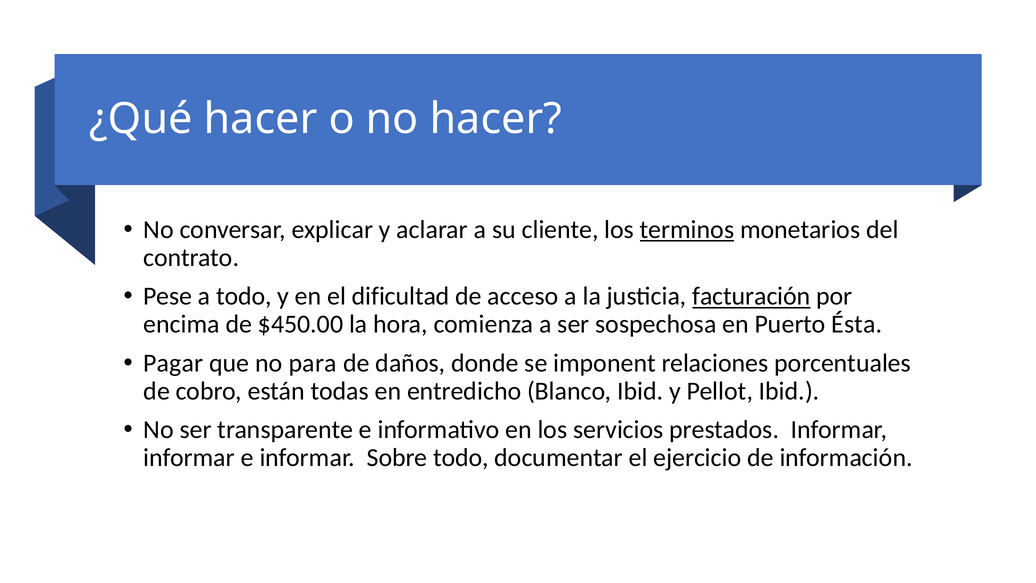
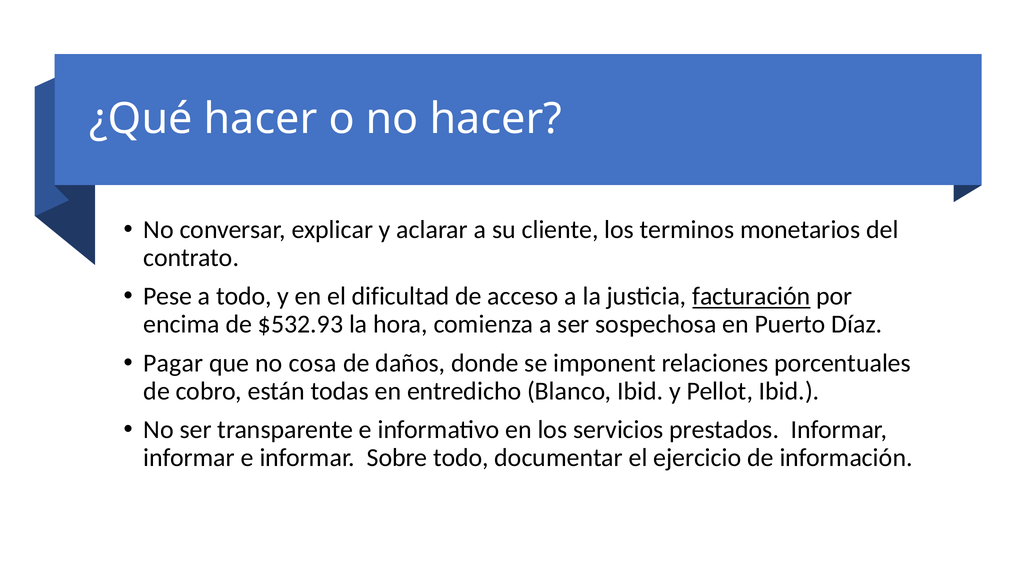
terminos underline: present -> none (687, 230)
$450.00: $450.00 -> $532.93 (301, 324)
Ésta: Ésta -> Díaz (857, 324)
para: para -> cosa (313, 363)
